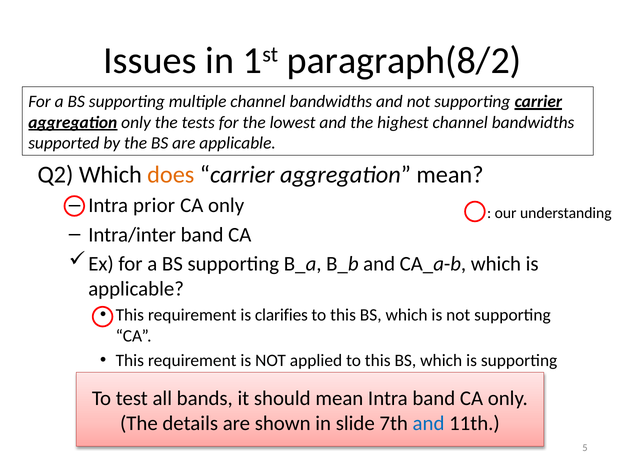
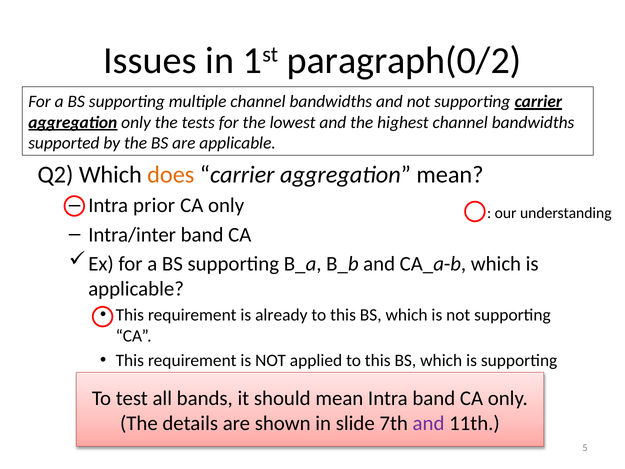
paragraph(8/2: paragraph(8/2 -> paragraph(0/2 (404, 61)
clarifies: clarifies -> already (281, 315)
and colour: blue -> purple (429, 423)
